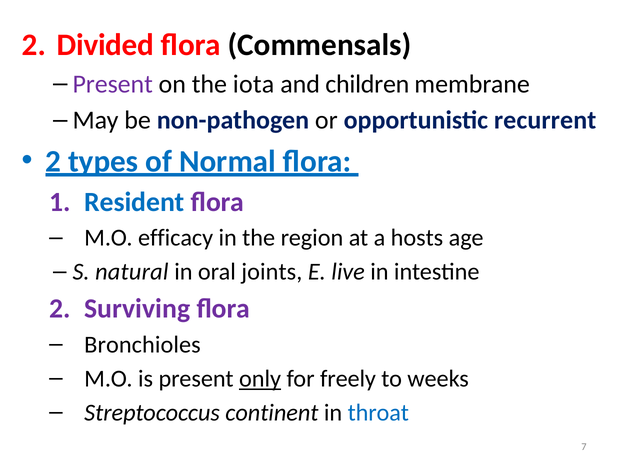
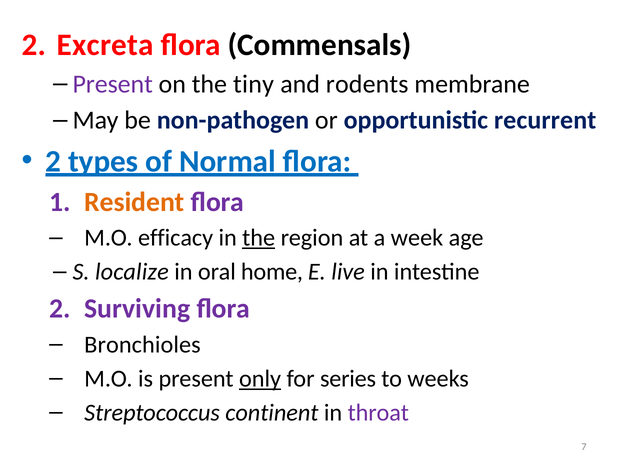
Divided: Divided -> Excreta (105, 45)
iota: iota -> tiny (254, 84)
children: children -> rodents (367, 84)
Resident colour: blue -> orange (134, 202)
the underline: none -> present (259, 238)
hosts: hosts -> week (417, 238)
natural: natural -> localize (132, 272)
joints: joints -> home (272, 272)
freely: freely -> series (348, 379)
throat colour: blue -> purple (378, 413)
